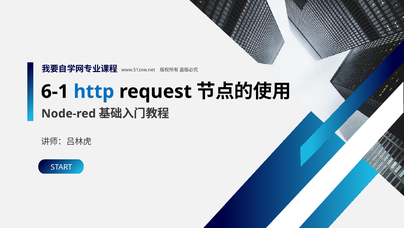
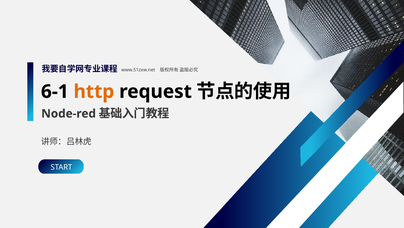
http colour: blue -> orange (94, 91)
